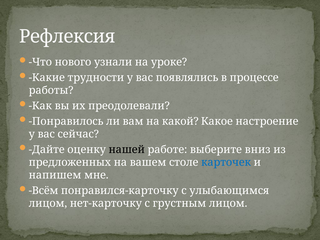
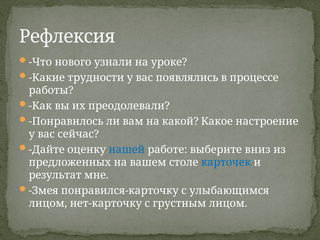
нашей colour: black -> blue (127, 150)
напишем: напишем -> результат (55, 175)
Всём: Всём -> Змея (44, 191)
